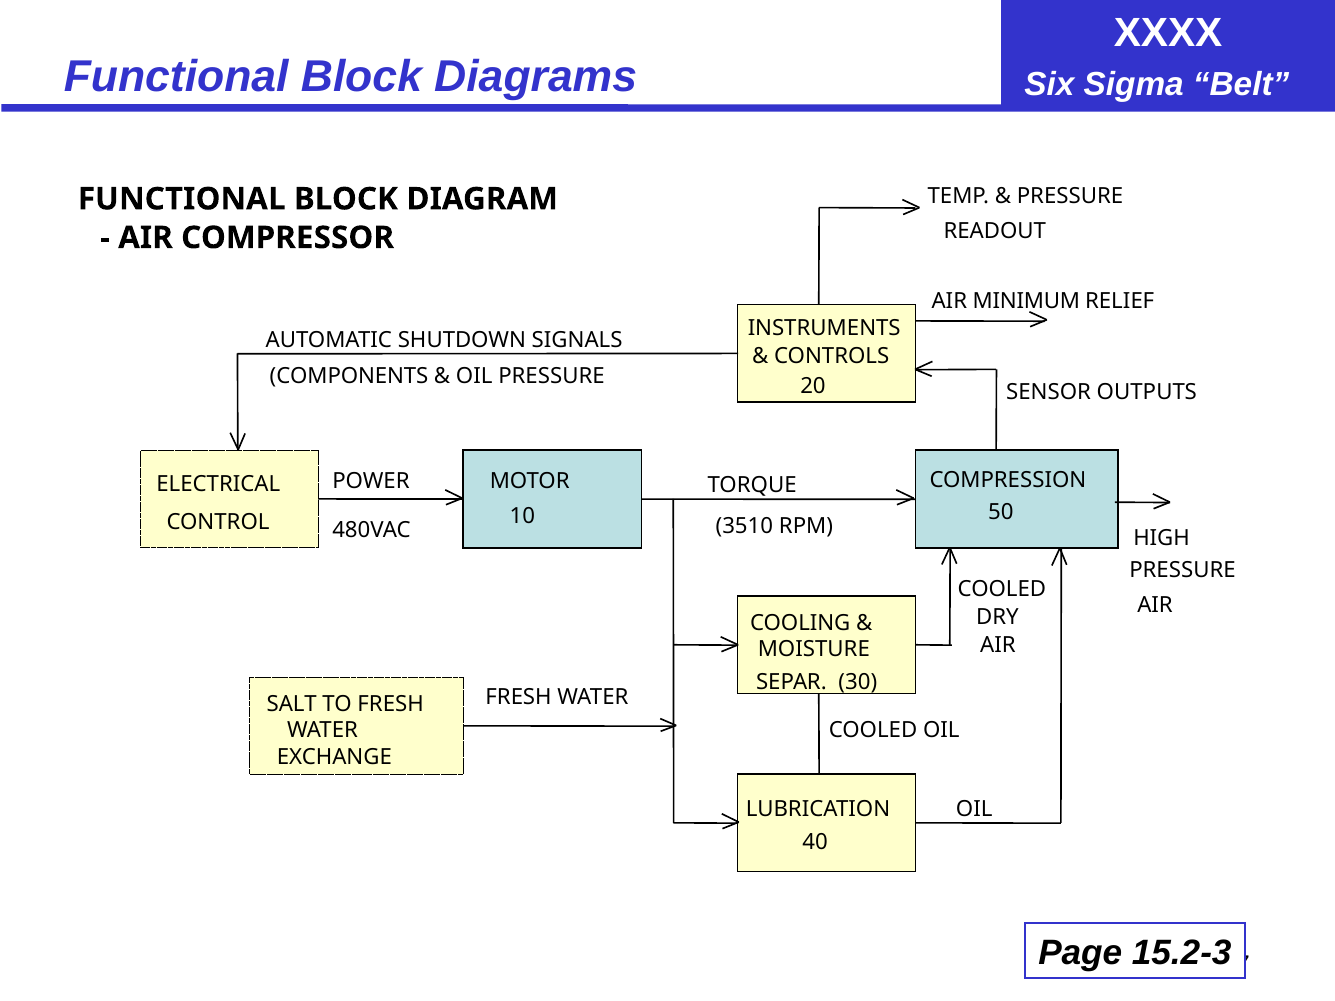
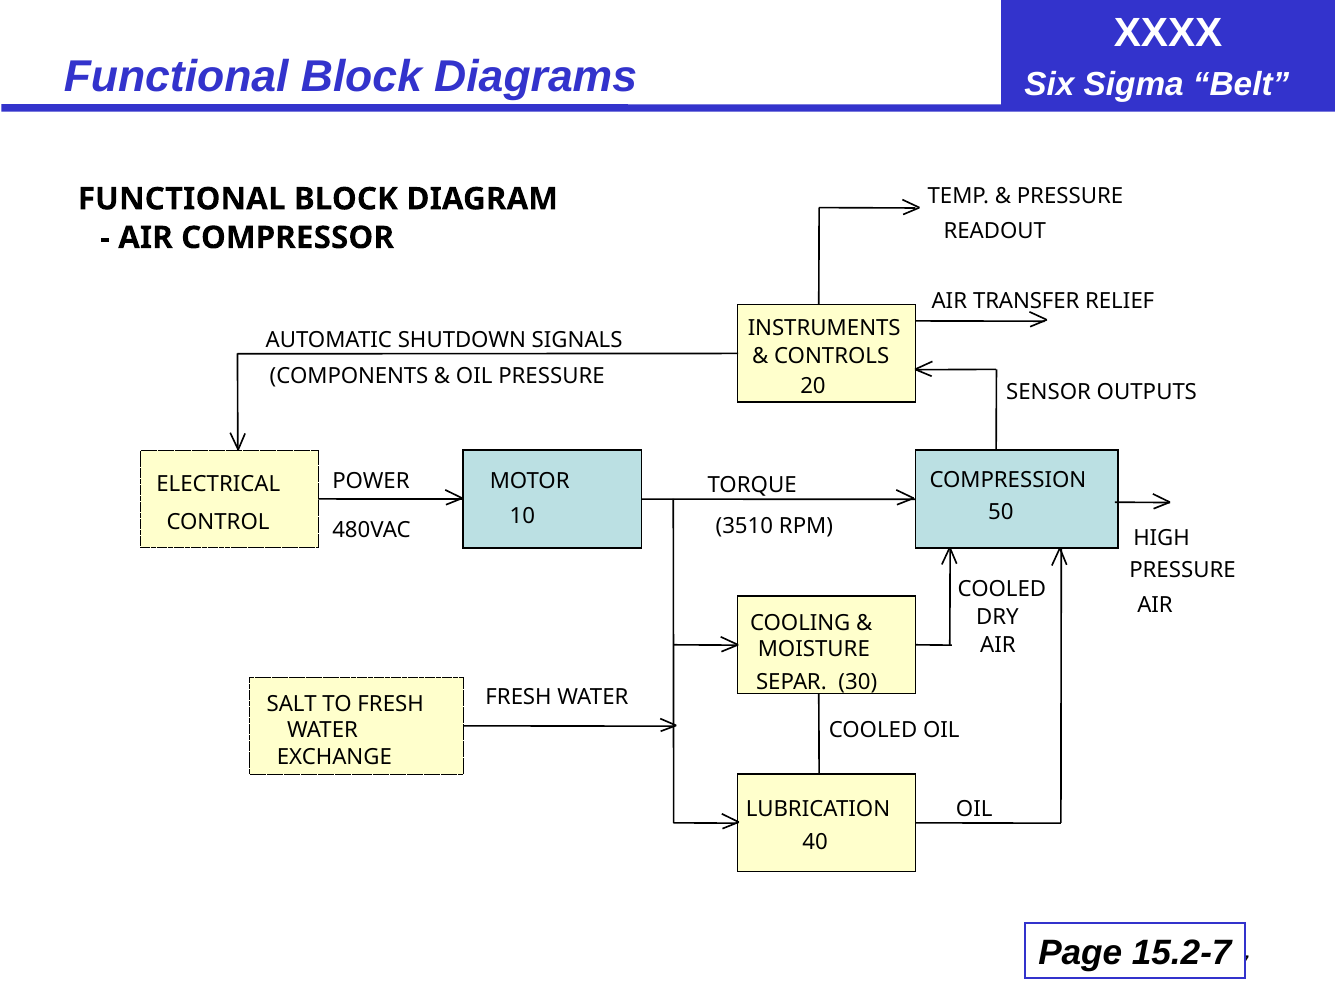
MINIMUM: MINIMUM -> TRANSFER (1026, 301)
15.2-3: 15.2-3 -> 15.2-7 (1182, 953)
